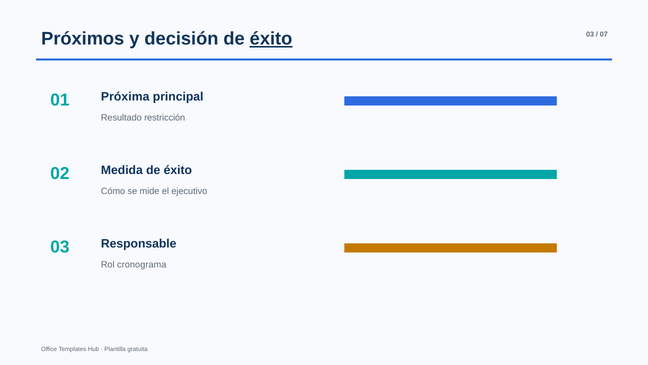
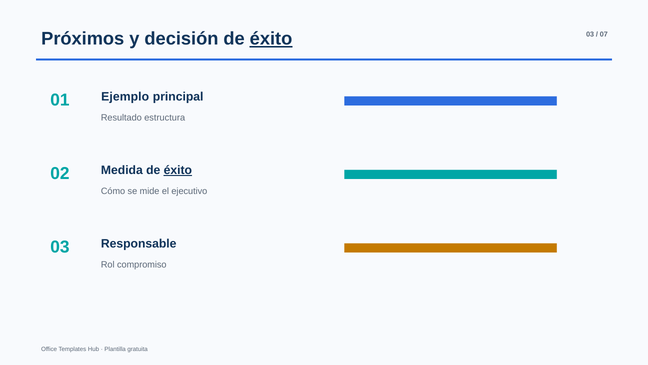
Próxima: Próxima -> Ejemplo (125, 97)
restricción: restricción -> estructura (165, 117)
éxito underline: none -> present (178, 170)
cronograma: cronograma -> compromiso (142, 264)
